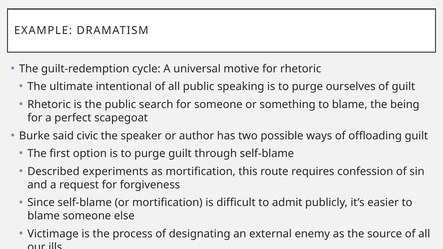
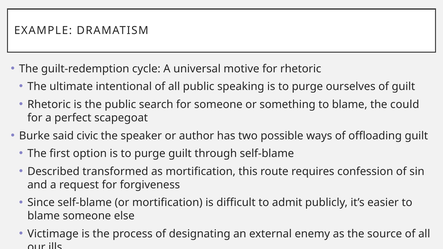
being: being -> could (405, 105)
experiments: experiments -> transformed (115, 172)
